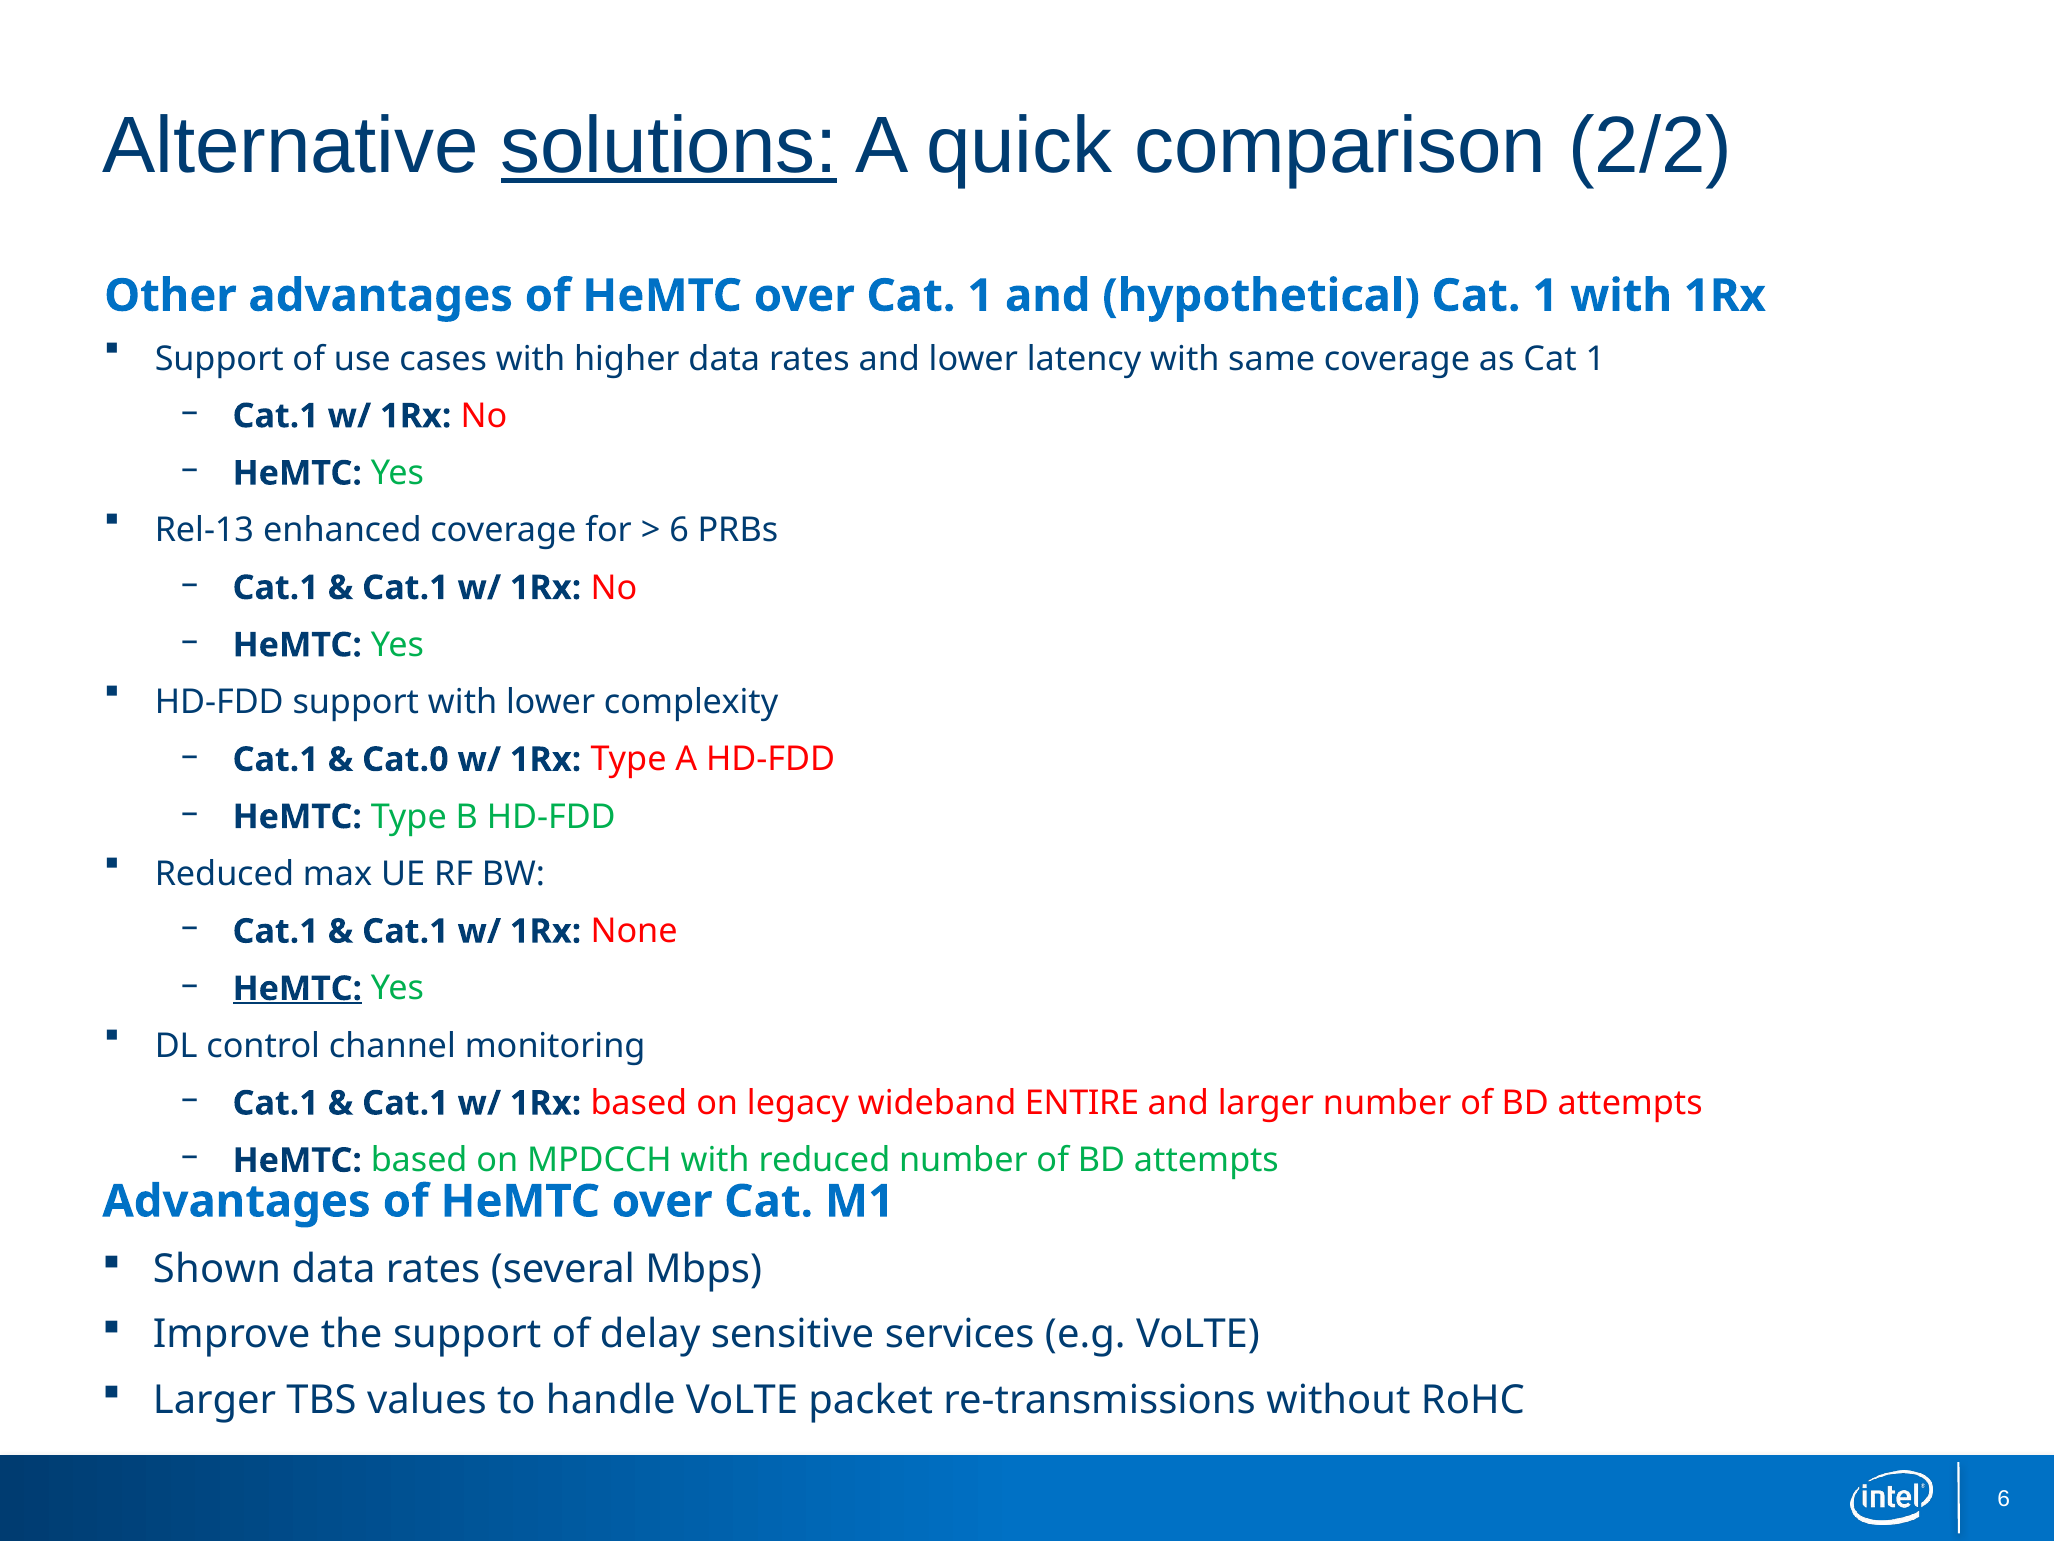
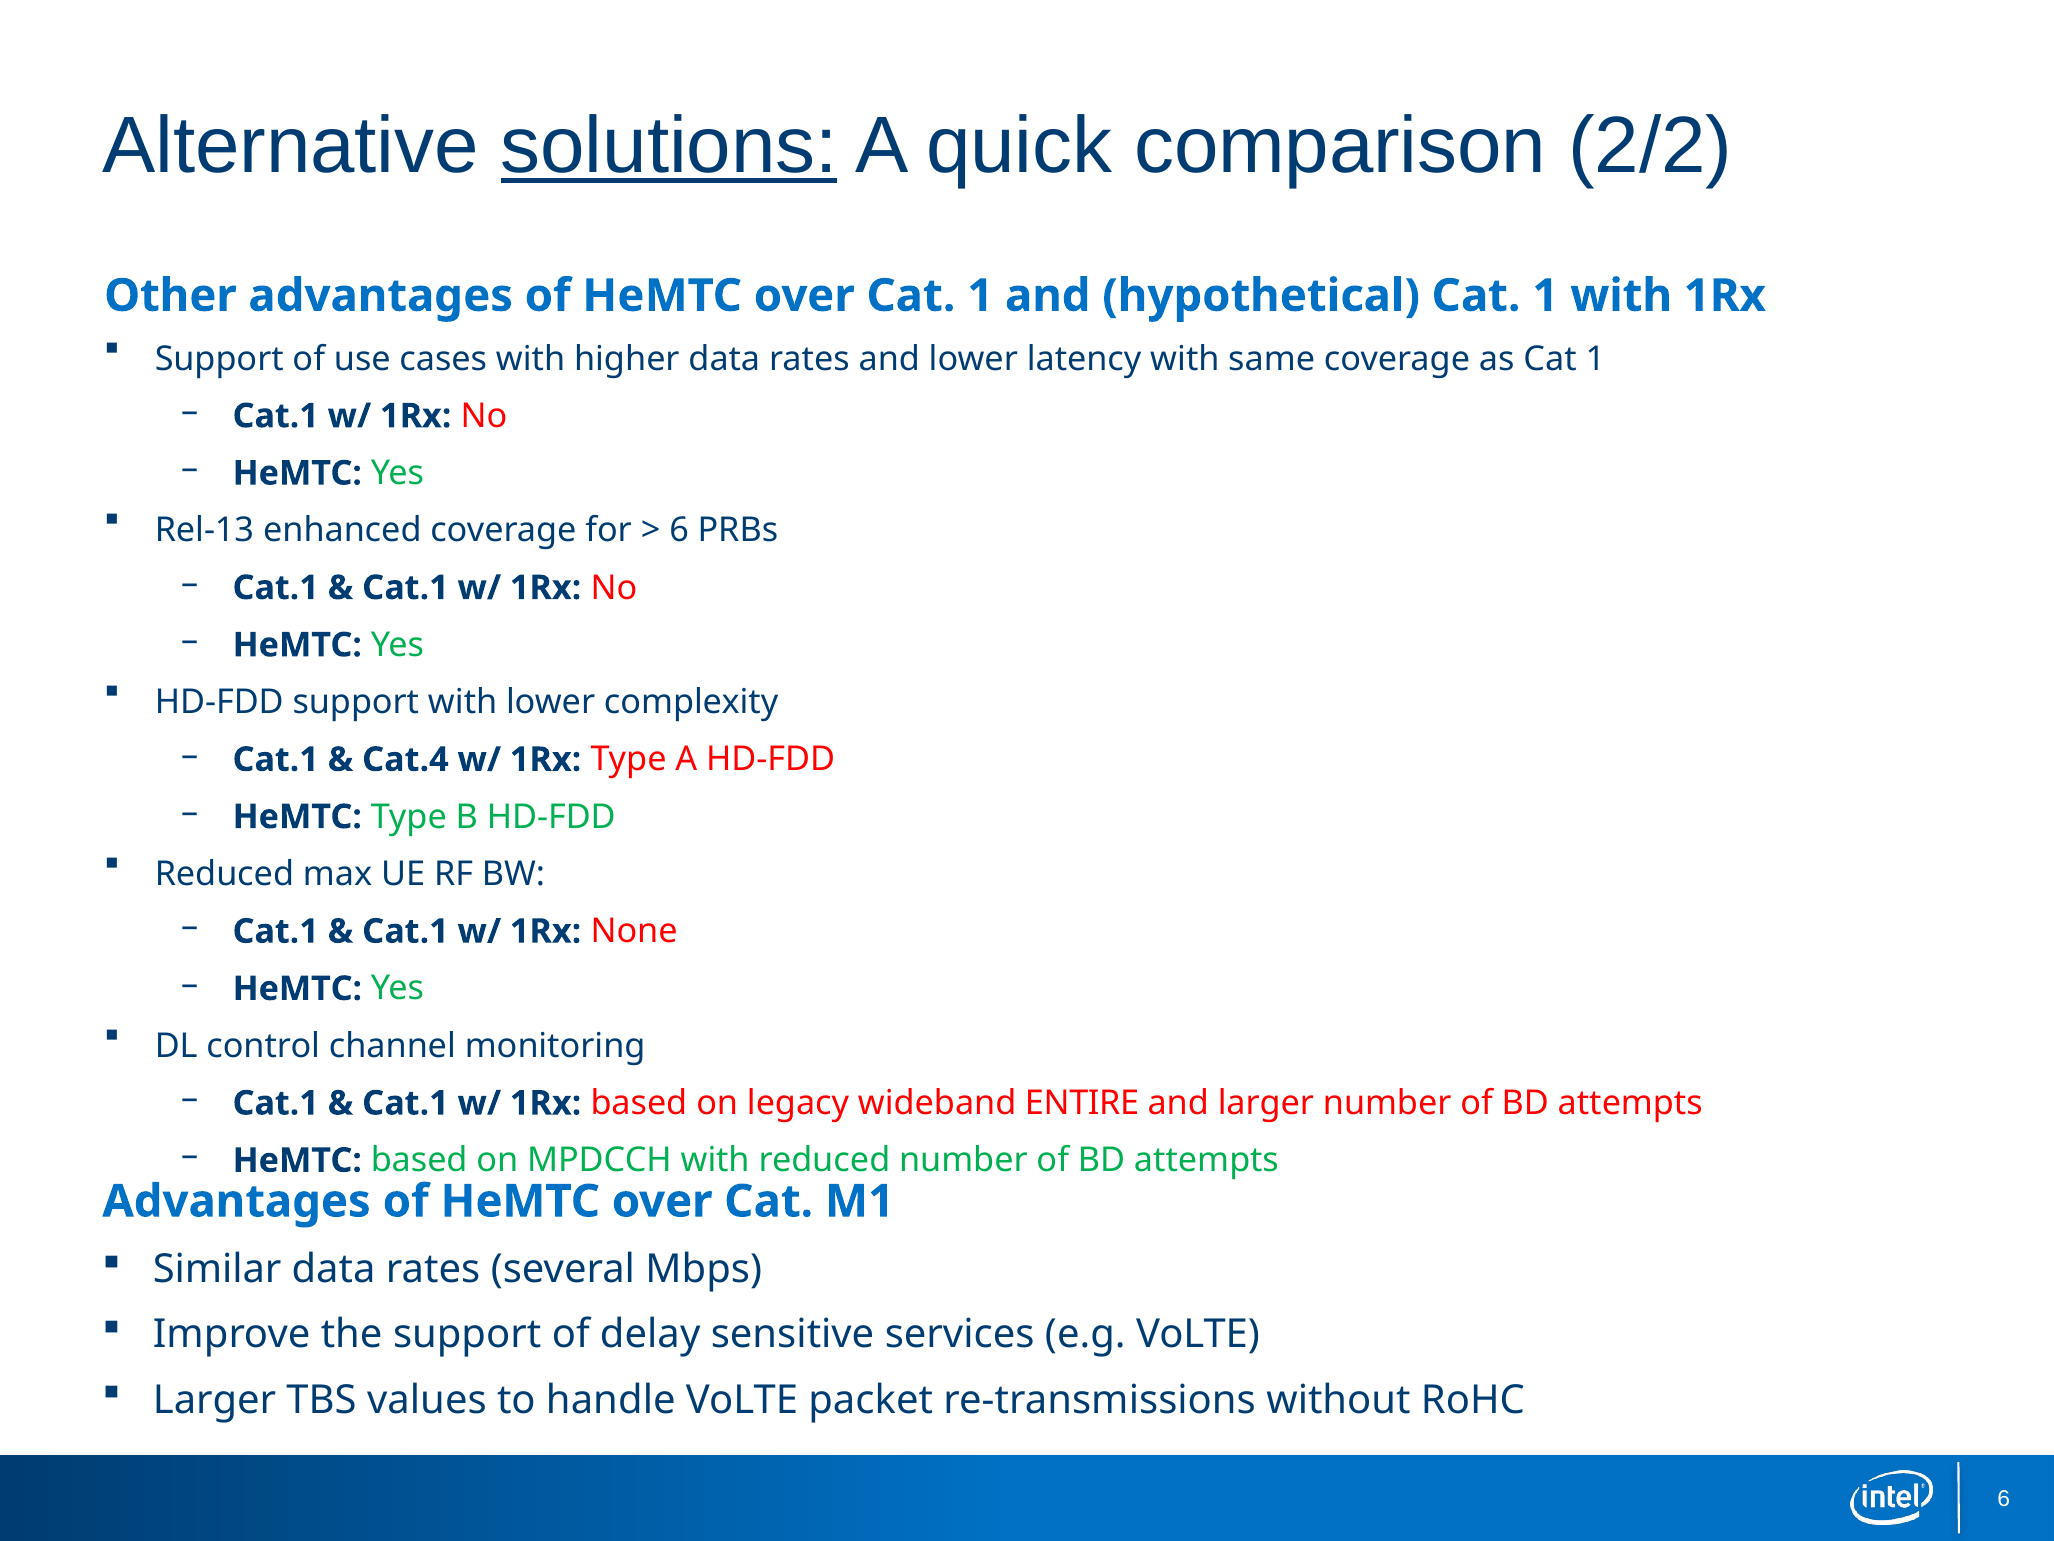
Cat.0: Cat.0 -> Cat.4 (405, 759)
HeMTC underline: present -> none (297, 988)
Shown: Shown -> Similar (217, 1269)
